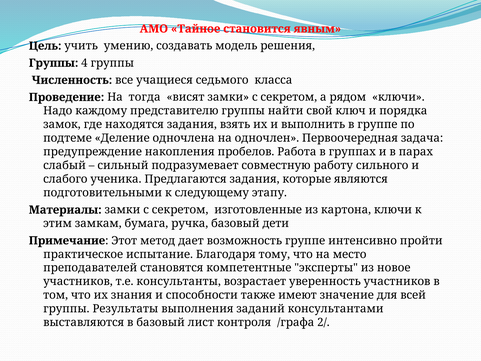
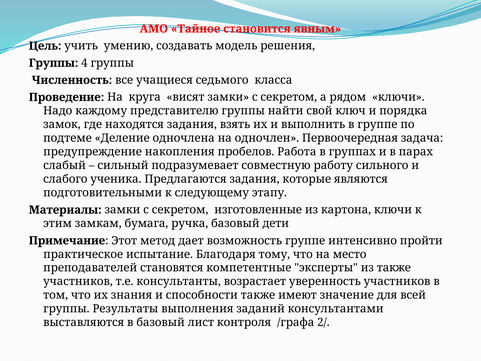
тогда: тогда -> круга (145, 97)
из новое: новое -> также (394, 268)
